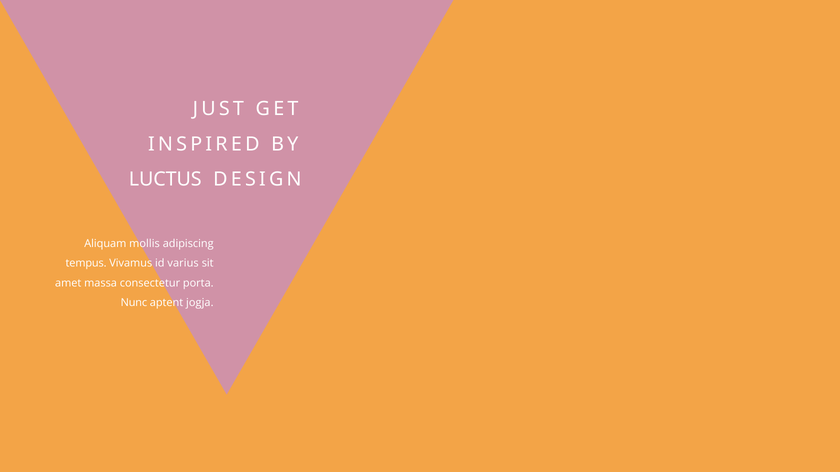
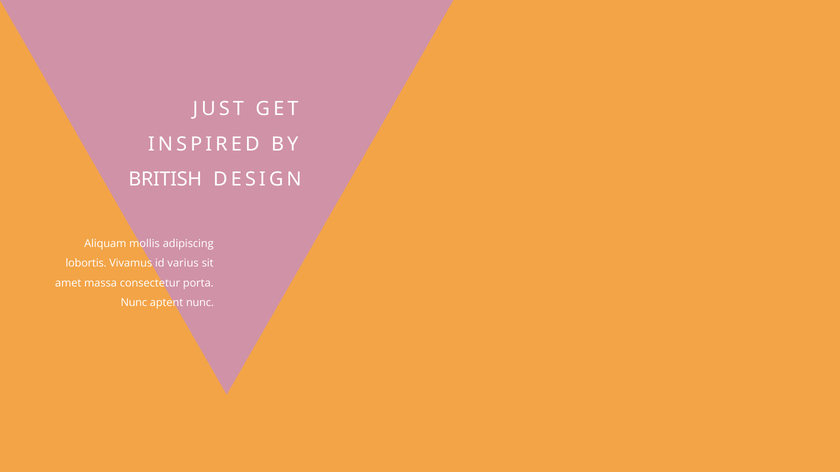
LUCTUS: LUCTUS -> BRITISH (165, 180)
tempus: tempus -> lobortis (86, 264)
aptent jogja: jogja -> nunc (200, 303)
